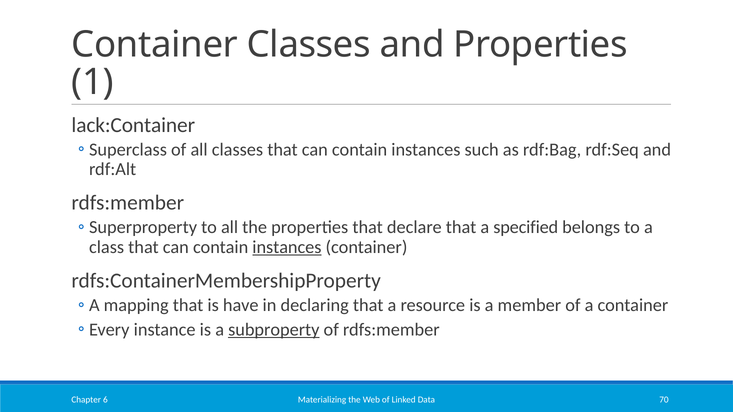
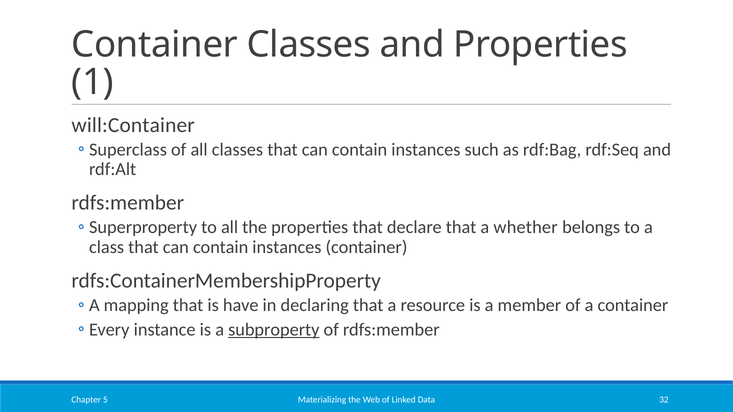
lack:Container: lack:Container -> will:Container (133, 125)
specified: specified -> whether (526, 228)
instances underline: present -> none (287, 247)
70: 70 -> 32 (664, 400)
6: 6 -> 5 (105, 400)
